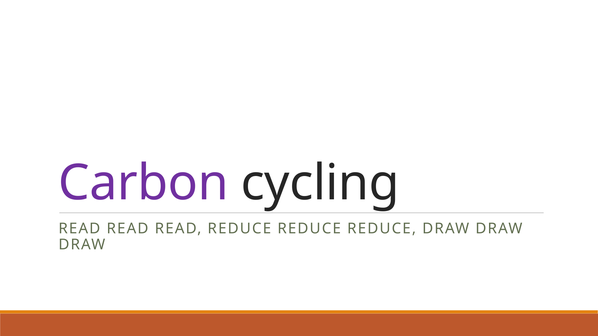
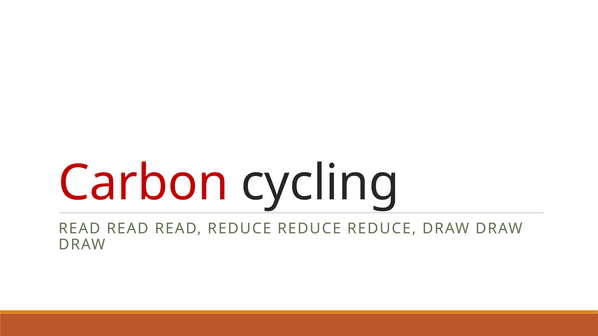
Carbon colour: purple -> red (143, 183)
